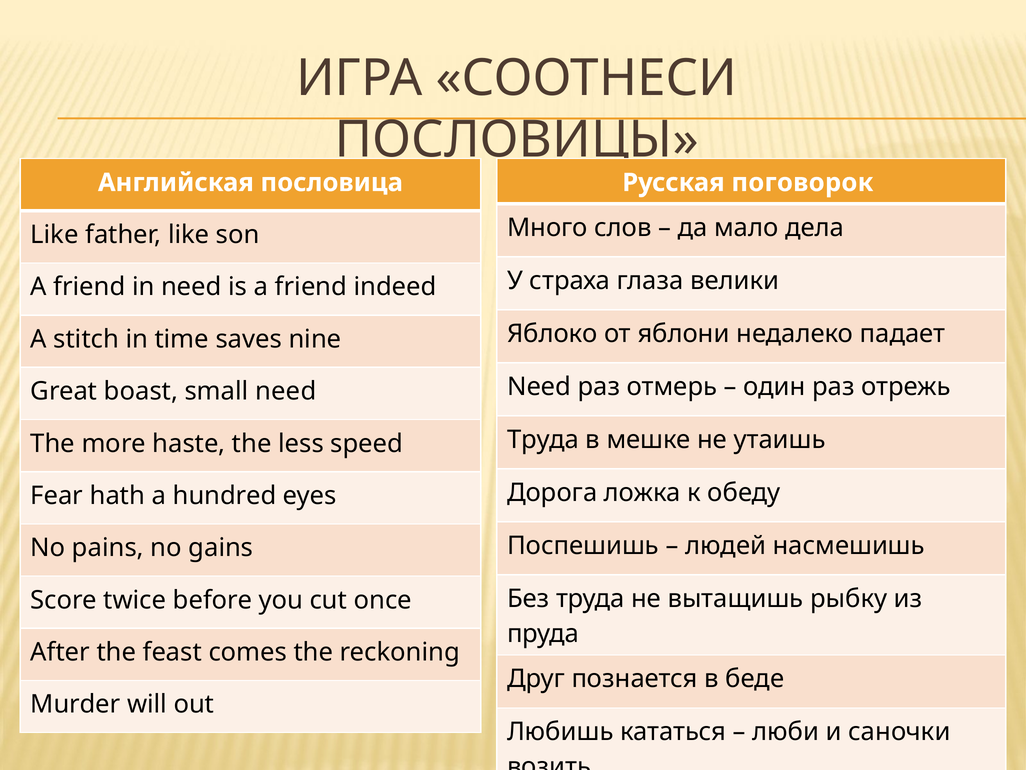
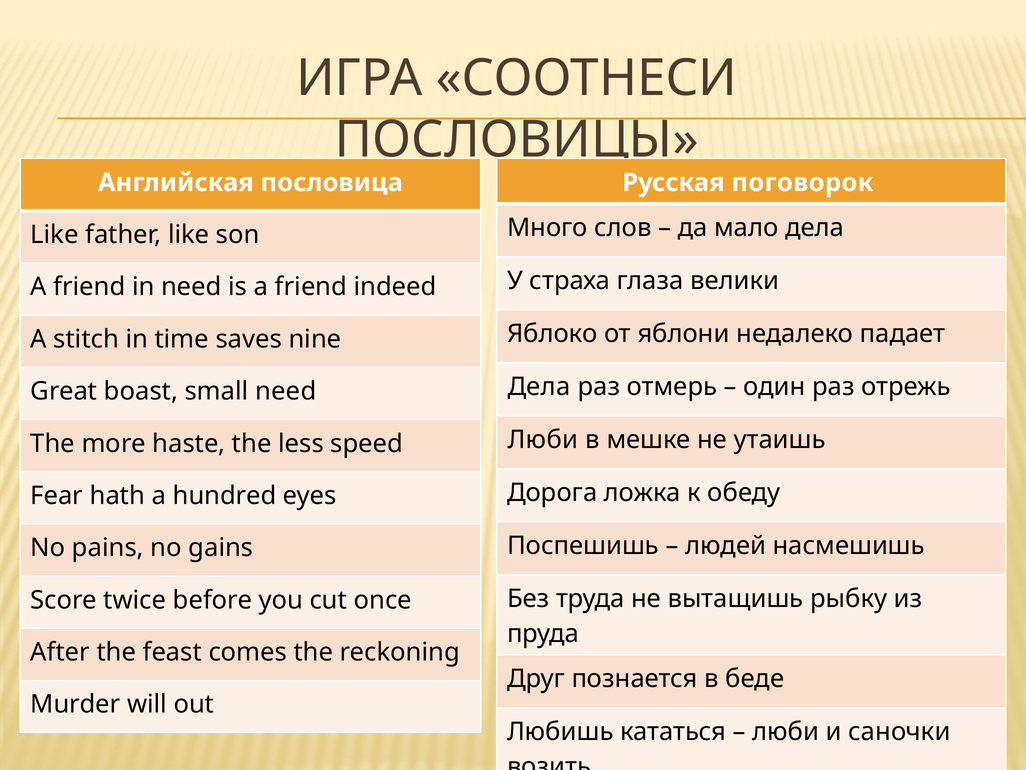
Need: Need -> Дела (539, 387)
Труда: Труда -> Люби (543, 440)
